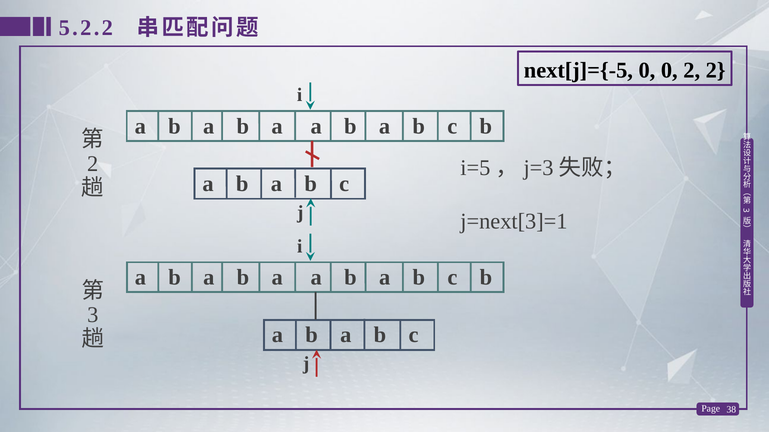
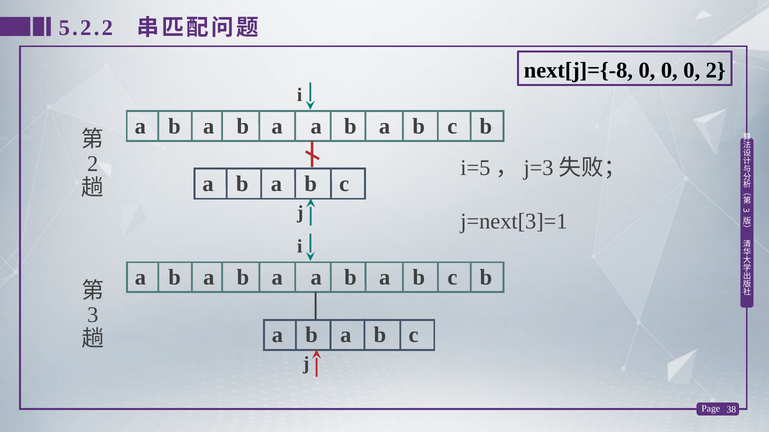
next[j]={-5: next[j]={-5 -> next[j]={-8 (578, 70)
0 0 2: 2 -> 0 (692, 70)
